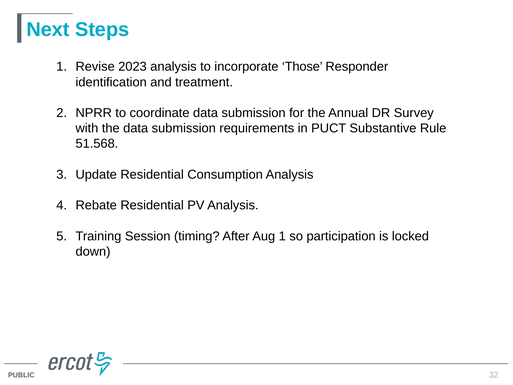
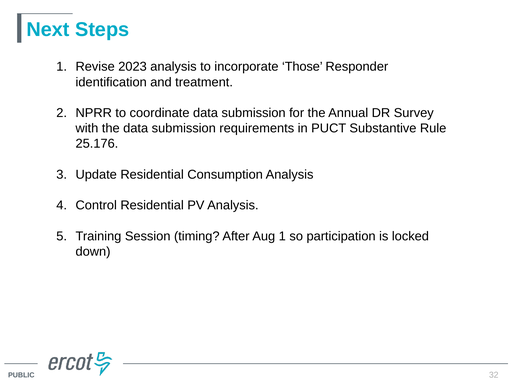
51.568: 51.568 -> 25.176 (97, 144)
Rebate: Rebate -> Control (96, 205)
